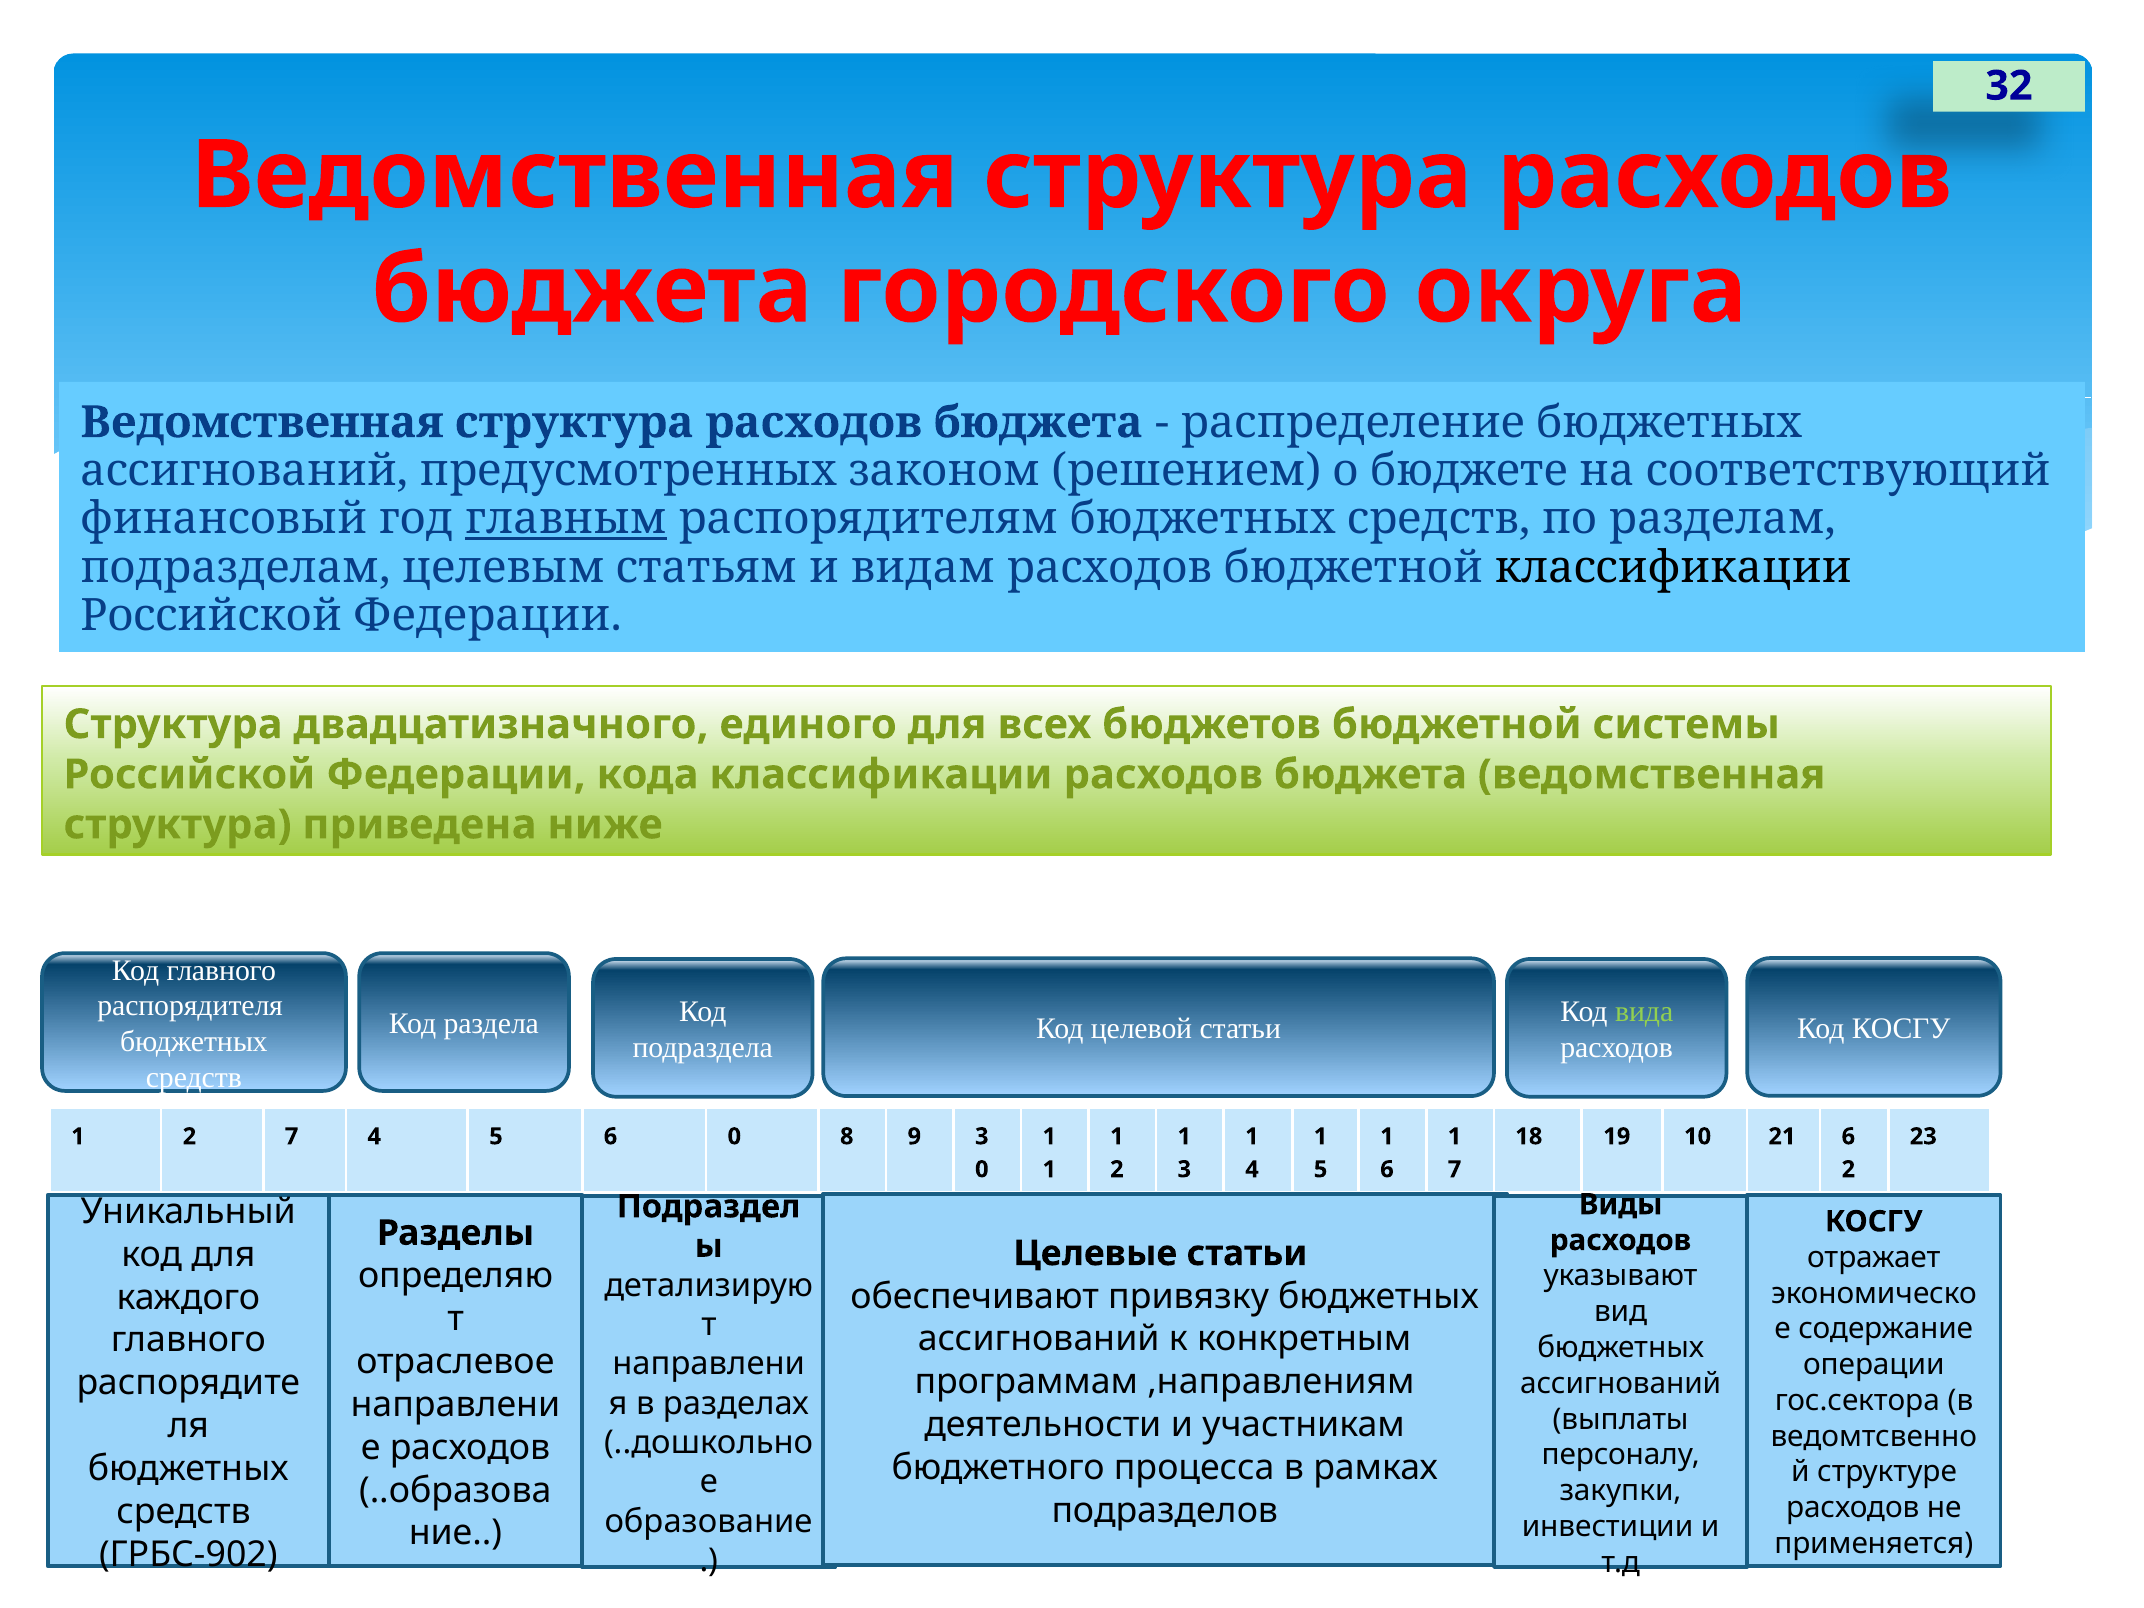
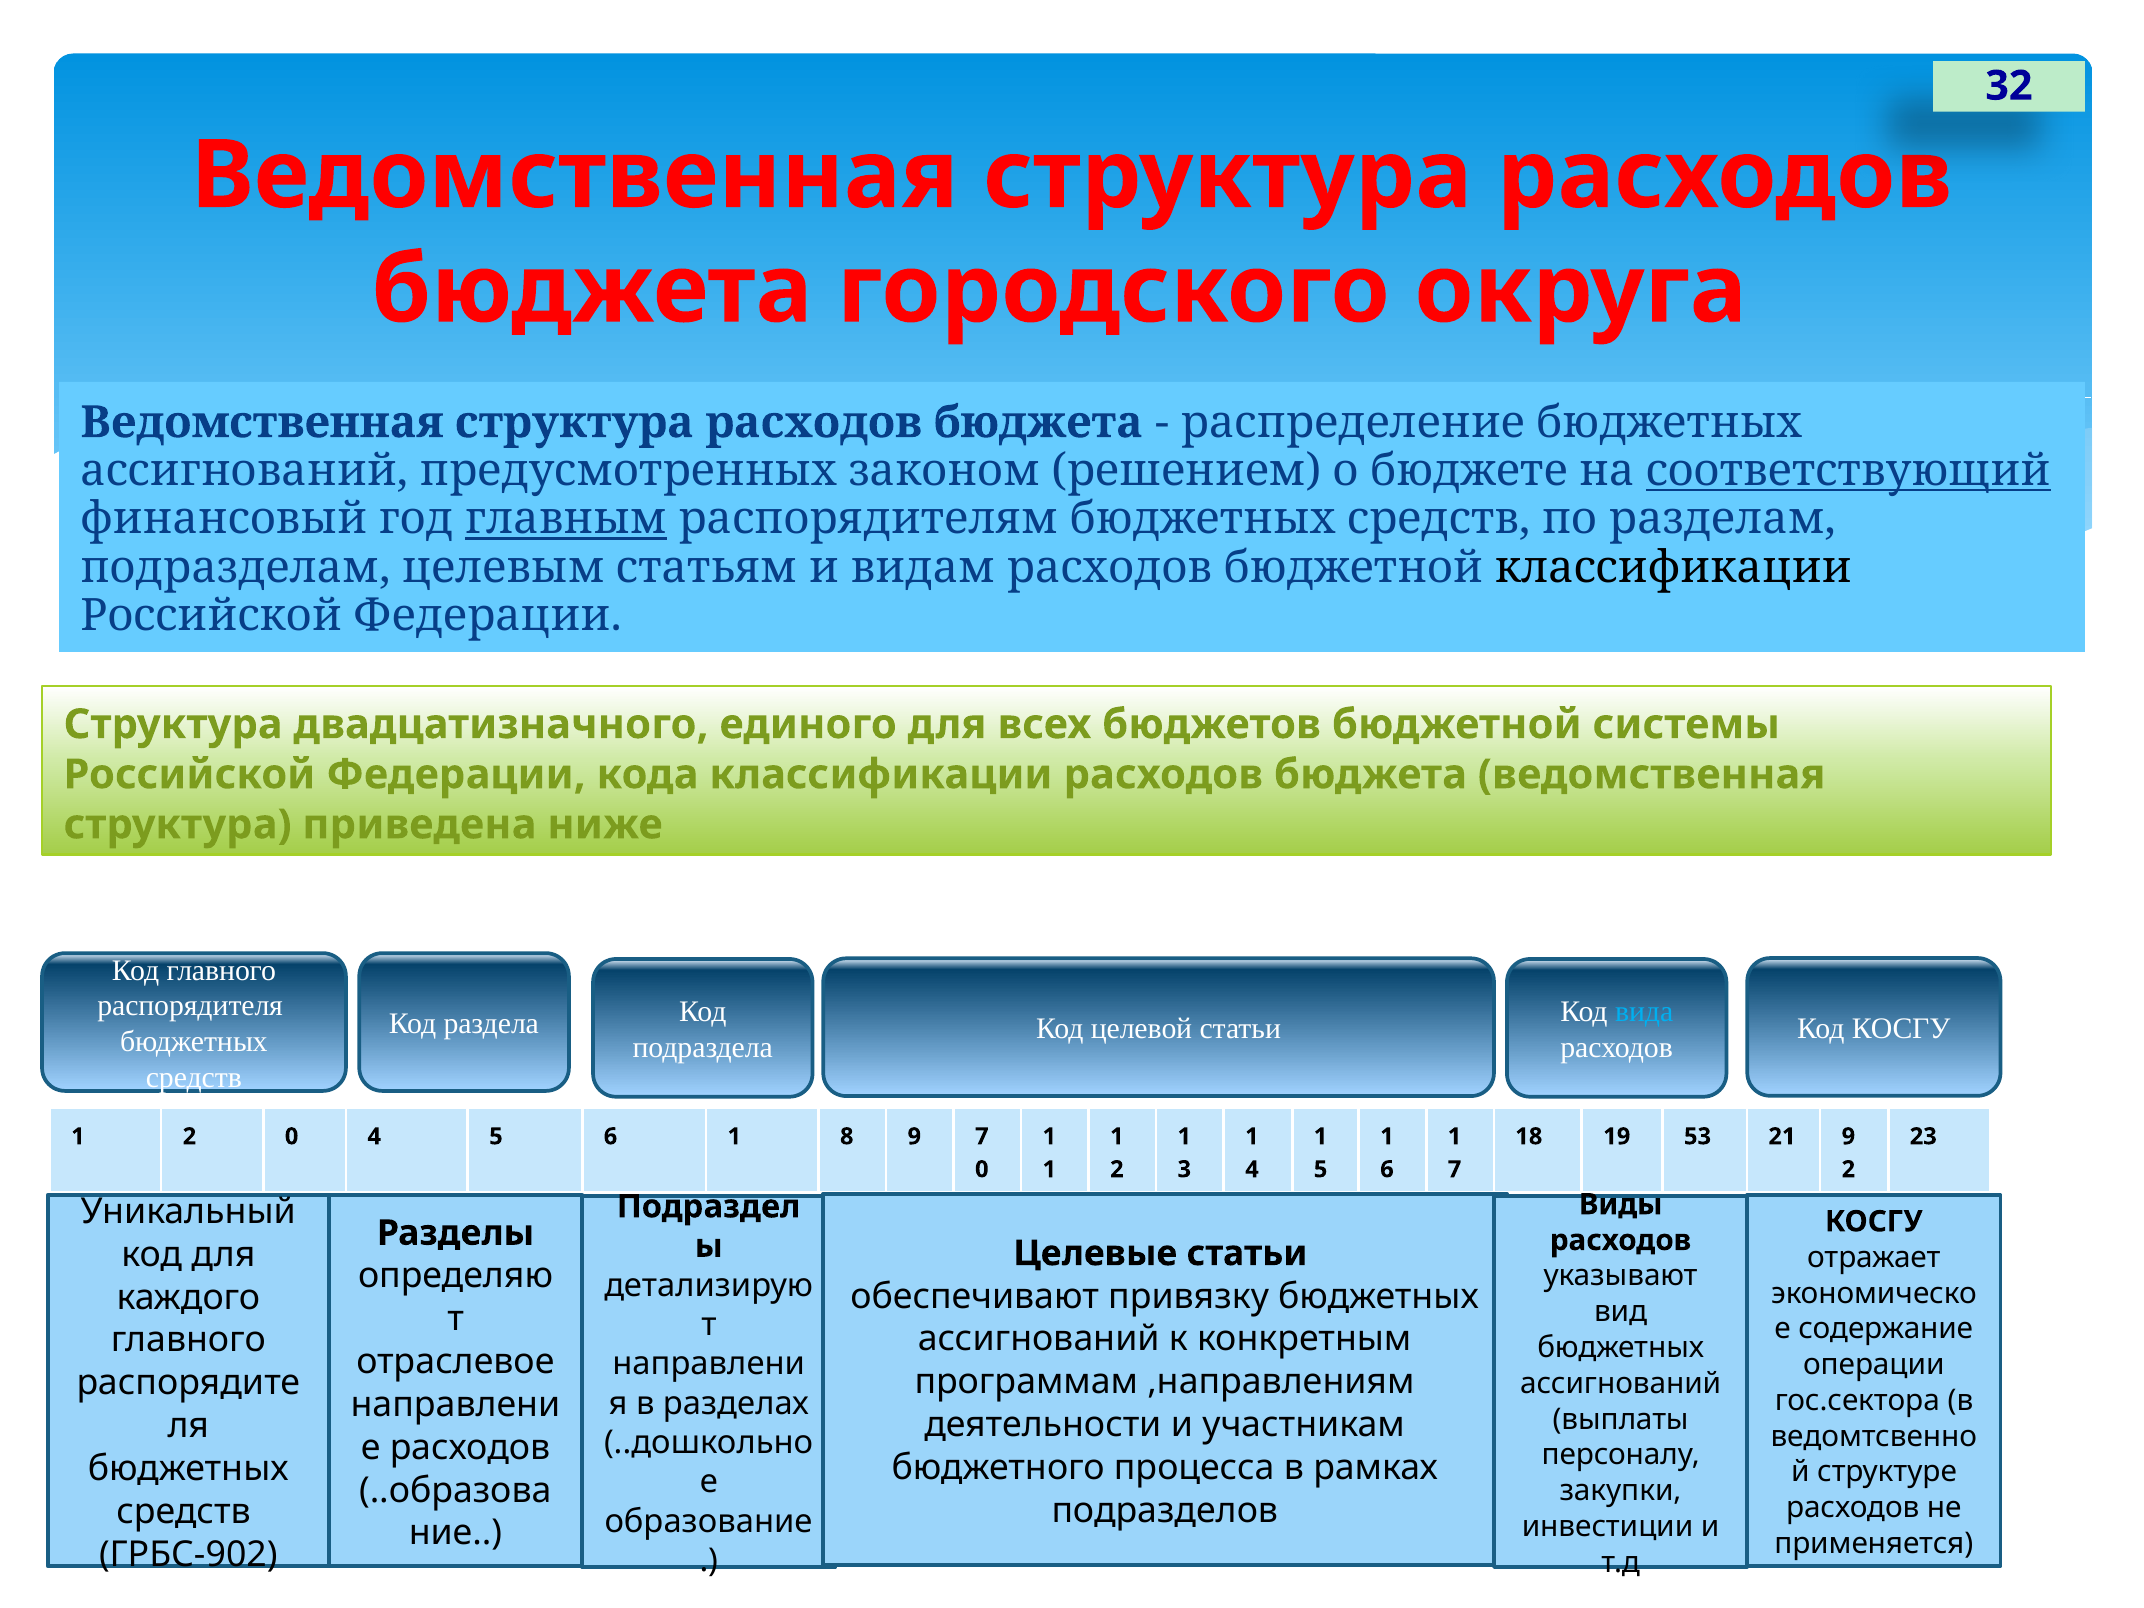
соответствующий underline: none -> present (1848, 471)
вида colour: light green -> light blue (1644, 1012)
2 7: 7 -> 0 (292, 1136)
5 6 0: 0 -> 1 (734, 1136)
9 3: 3 -> 7 (982, 1136)
10: 10 -> 53 (1698, 1136)
21 6: 6 -> 9 (1848, 1136)
